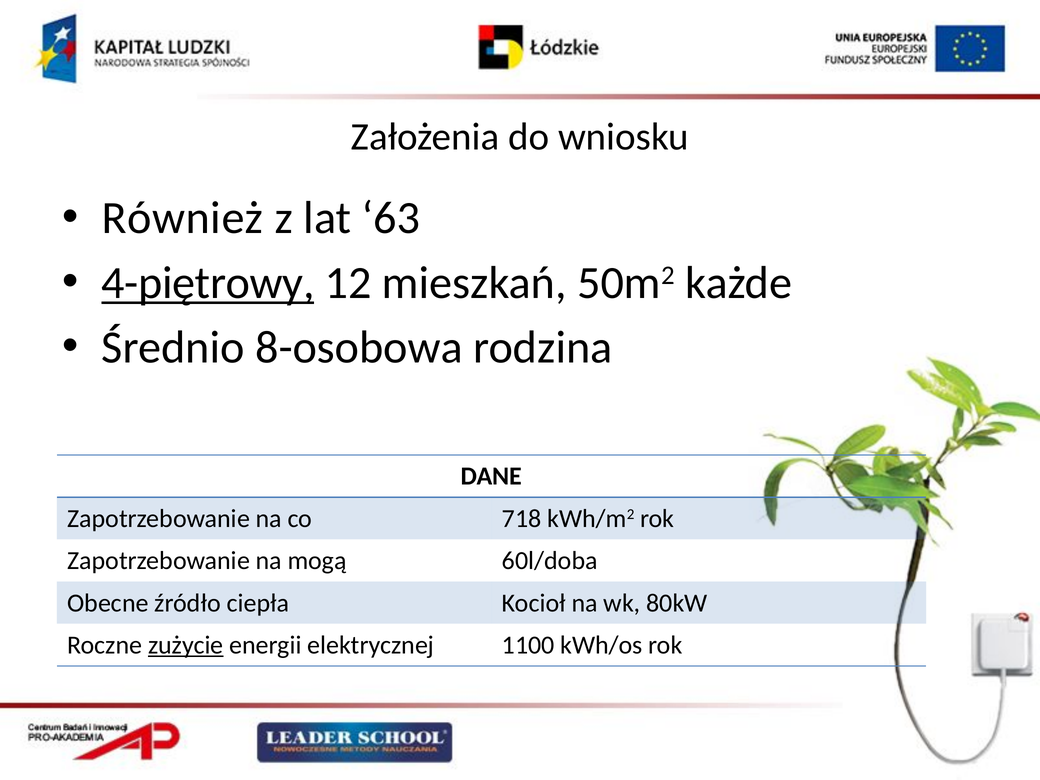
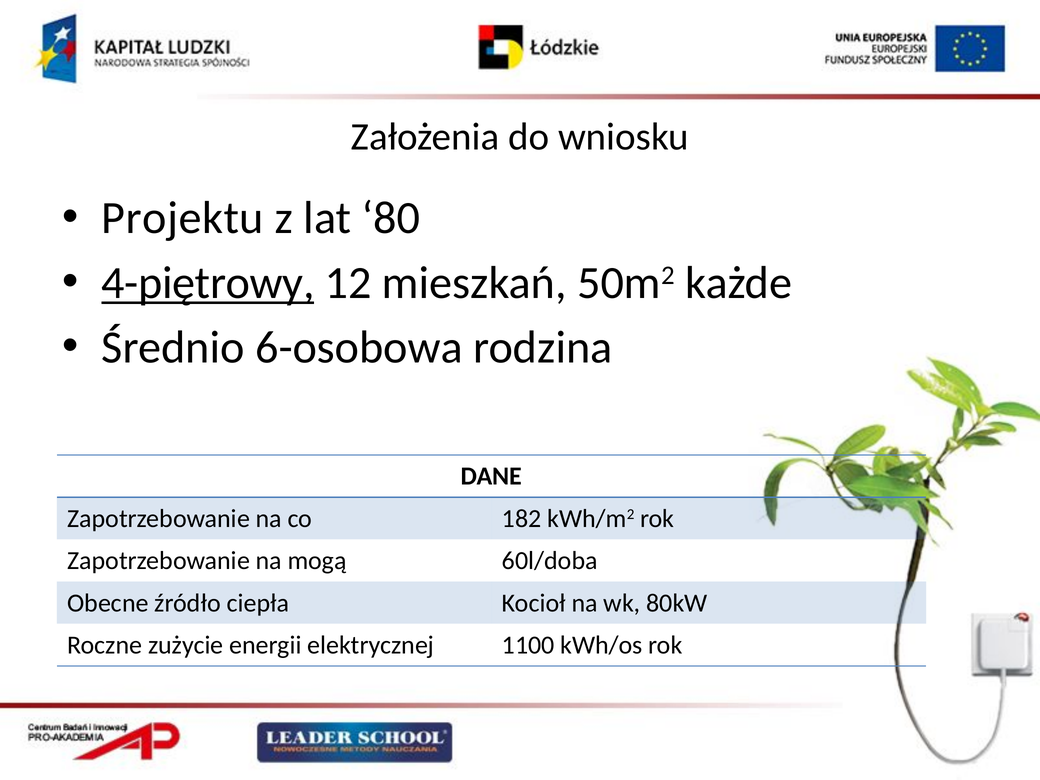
Również: Również -> Projektu (183, 218)
63: 63 -> 80 (391, 218)
8-osobowa: 8-osobowa -> 6-osobowa (359, 348)
718: 718 -> 182 (522, 519)
zużycie underline: present -> none (186, 645)
